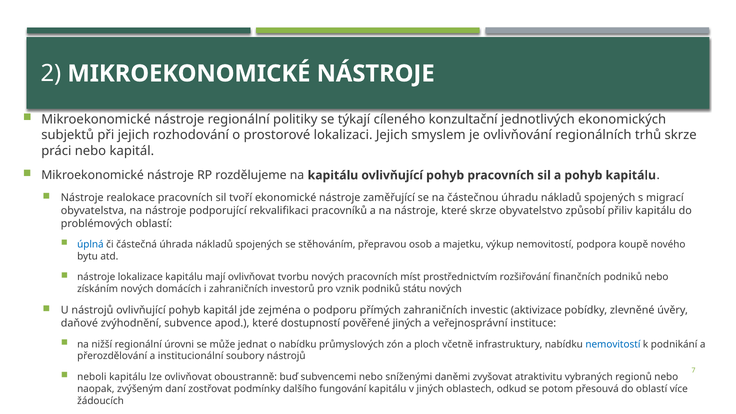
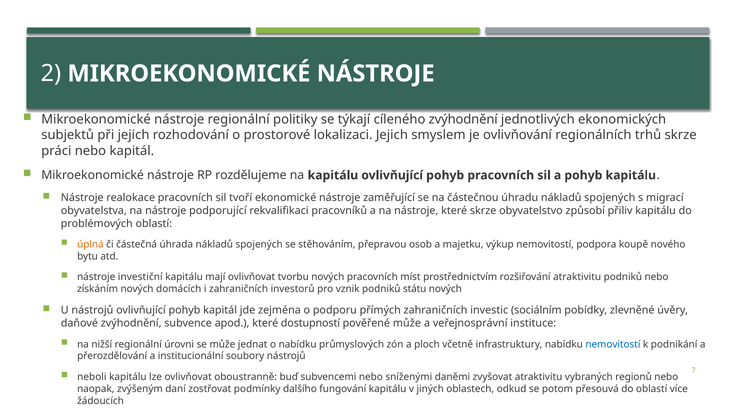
cíleného konzultační: konzultační -> zvýhodnění (463, 120)
úplná colour: blue -> orange (90, 244)
lokalizace: lokalizace -> investiční (140, 277)
rozšiřování finančních: finančních -> atraktivitu (577, 277)
aktivizace: aktivizace -> sociálním (536, 310)
pověřené jiných: jiných -> může (407, 323)
